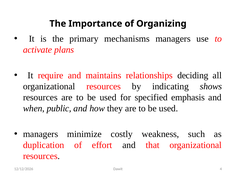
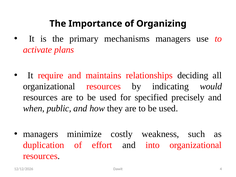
shows: shows -> would (211, 86)
emphasis: emphasis -> precisely (188, 97)
that: that -> into (153, 145)
